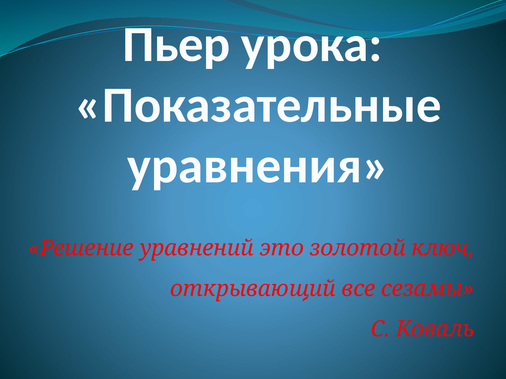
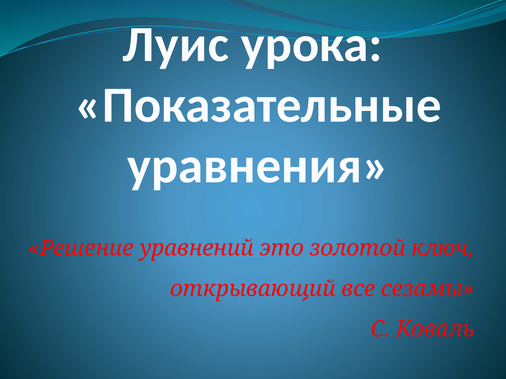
Пьер: Пьер -> Луис (176, 45)
